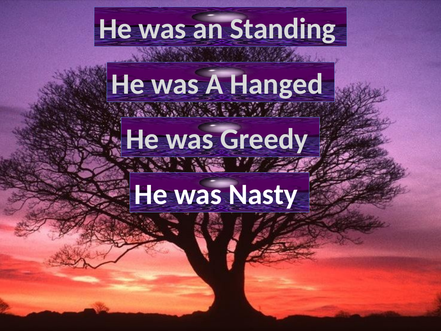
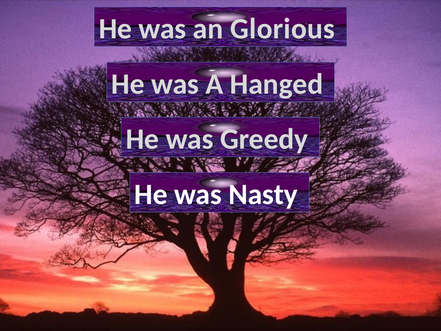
Standing: Standing -> Glorious (283, 29)
